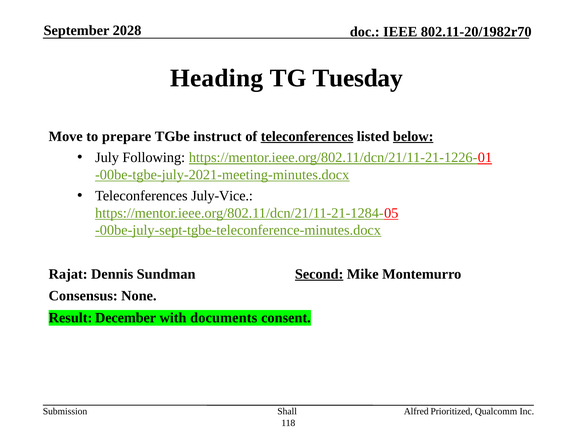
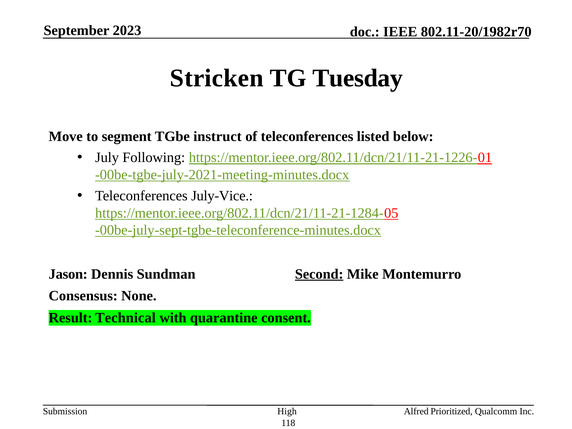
2028: 2028 -> 2023 (127, 30)
Heading: Heading -> Stricken (217, 78)
prepare: prepare -> segment (127, 136)
teleconferences underline: present -> none (307, 136)
below underline: present -> none (413, 136)
Rajat: Rajat -> Jason (68, 274)
December: December -> Technical (125, 318)
documents: documents -> quarantine (224, 318)
Shall: Shall -> High (287, 411)
